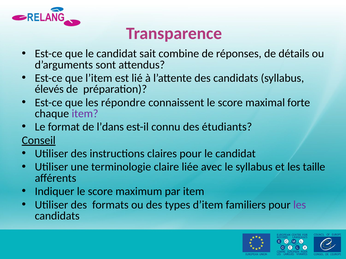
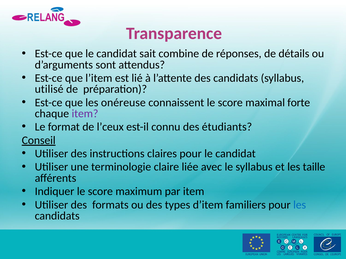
élevés: élevés -> utilisé (49, 89)
répondre: répondre -> onéreuse (123, 103)
l’dans: l’dans -> l’ceux (110, 127)
les colour: purple -> blue (300, 205)
